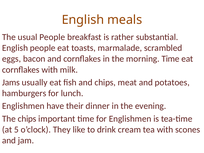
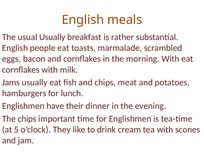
usual People: People -> Usually (52, 37)
morning Time: Time -> With (170, 59)
